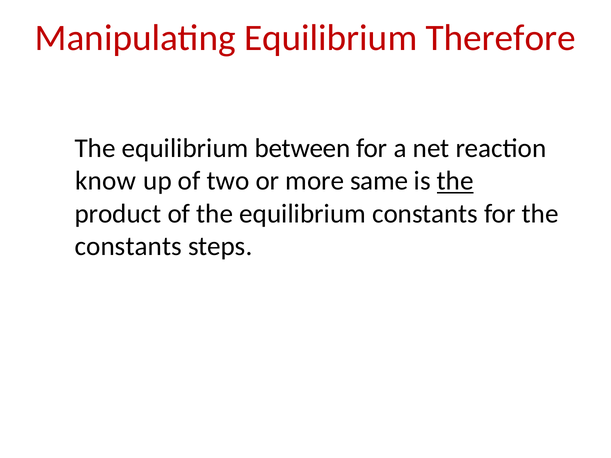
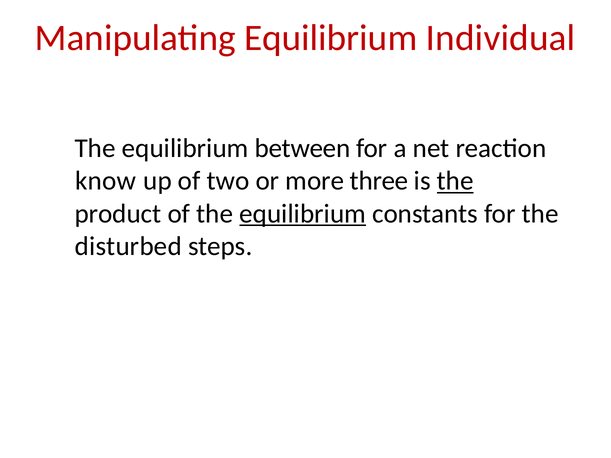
Therefore: Therefore -> Individual (501, 38)
same: same -> three (379, 181)
equilibrium underline: none -> present (303, 214)
constants: constants -> disturbed (128, 246)
